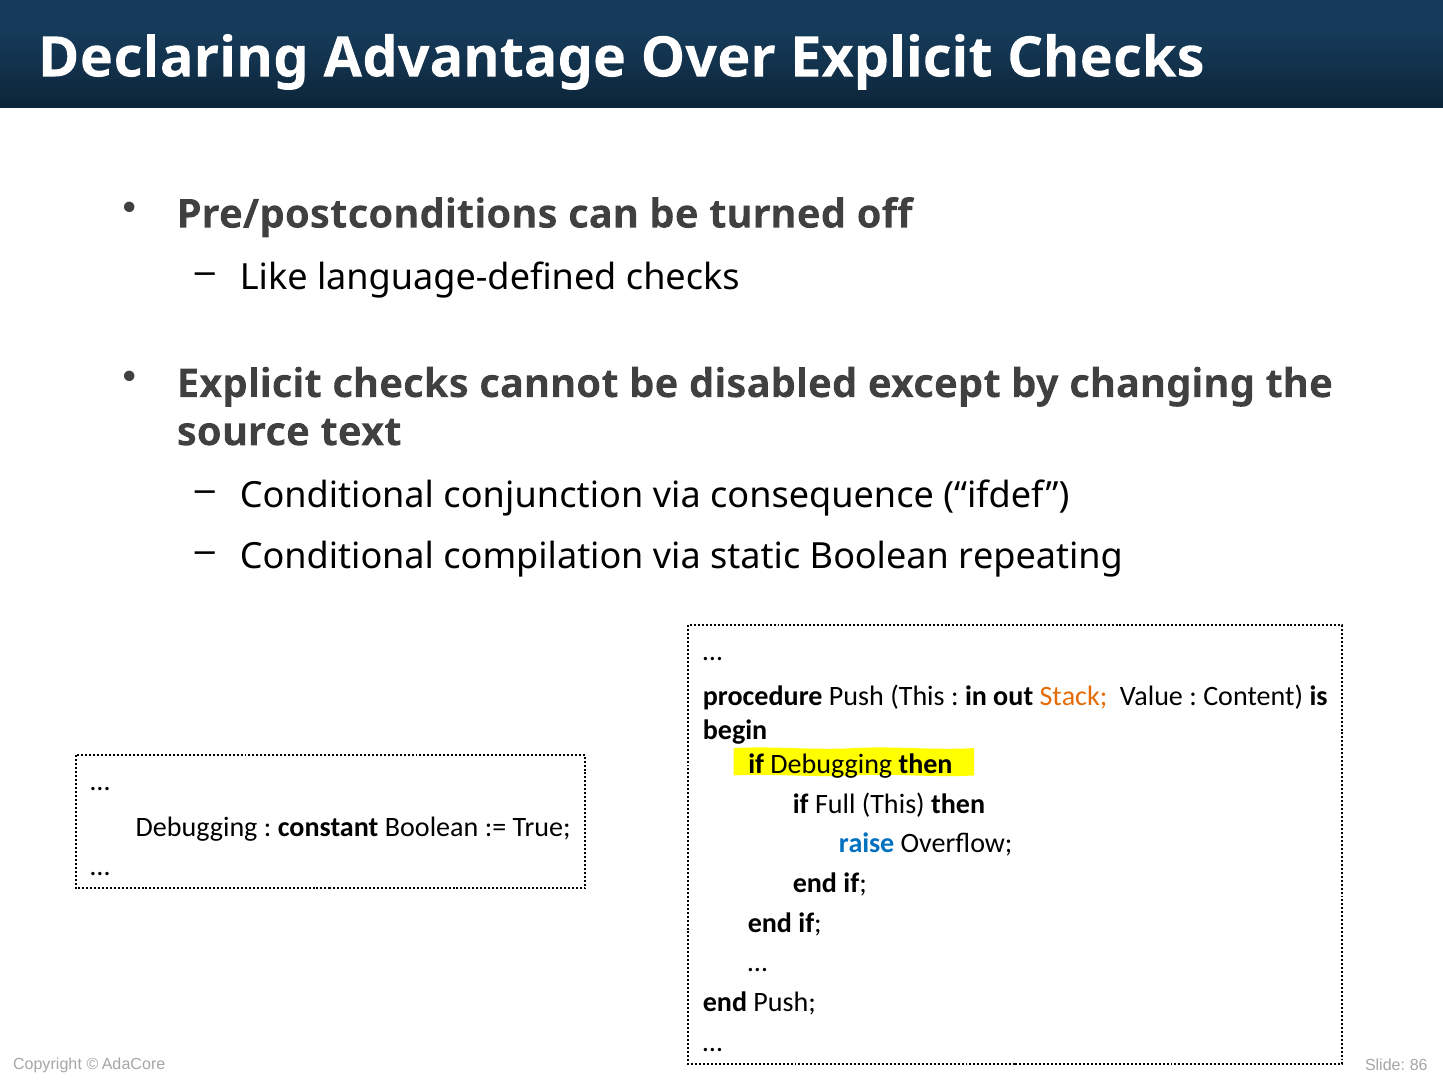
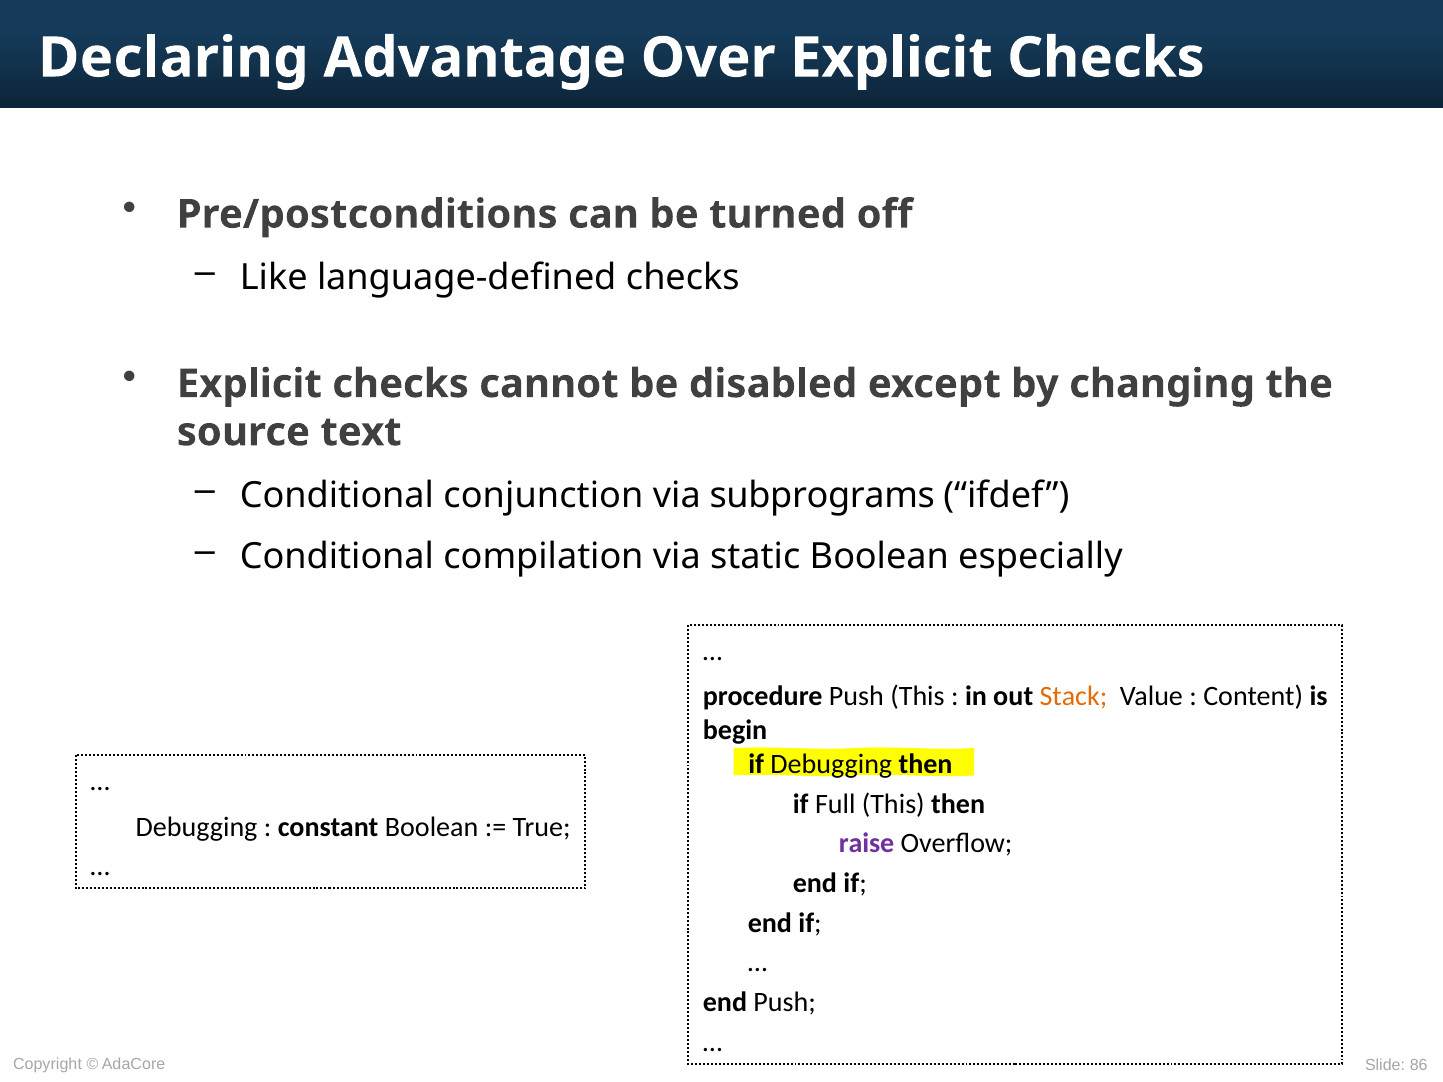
consequence: consequence -> subprograms (822, 496)
repeating: repeating -> especially (1040, 557)
raise colour: blue -> purple (867, 844)
